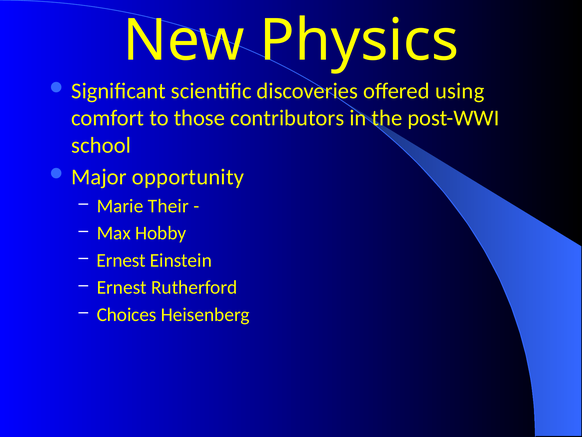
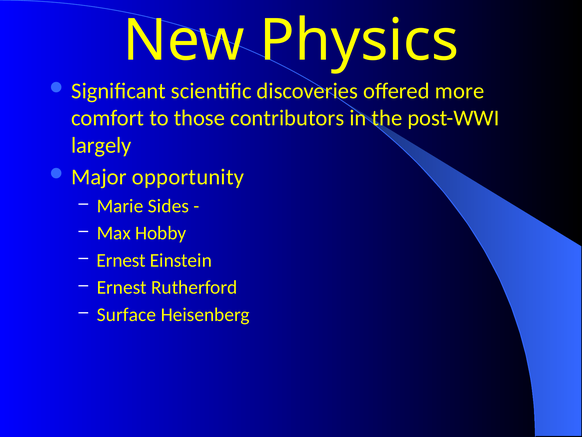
using: using -> more (460, 91)
school: school -> largely (101, 145)
Their: Their -> Sides (168, 206)
Choices: Choices -> Surface (126, 314)
